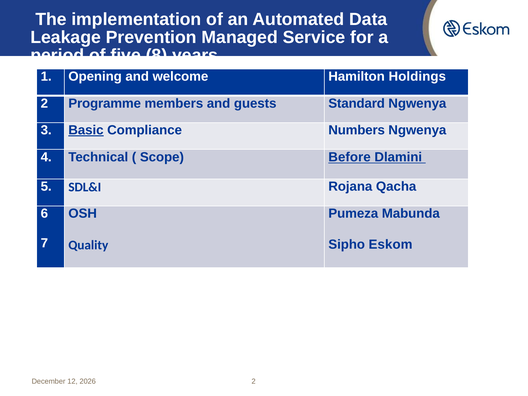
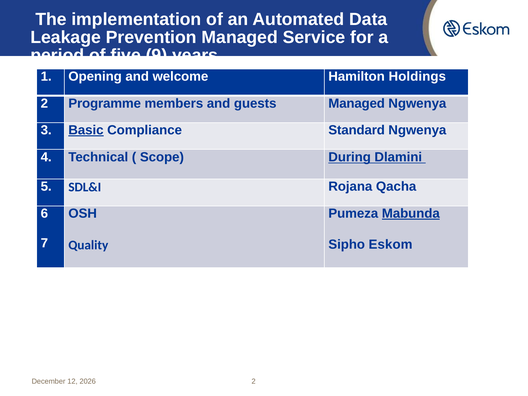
8: 8 -> 9 (157, 55)
guests Standard: Standard -> Managed (357, 103)
Numbers: Numbers -> Standard (357, 130)
Before: Before -> During (350, 157)
Mabunda underline: none -> present (411, 213)
